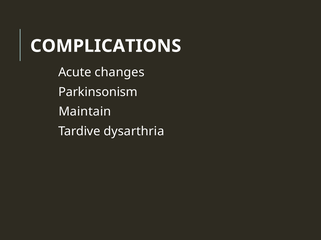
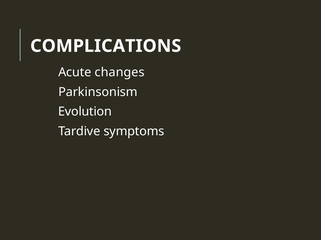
Maintain: Maintain -> Evolution (85, 112)
dysarthria: dysarthria -> symptoms (134, 132)
